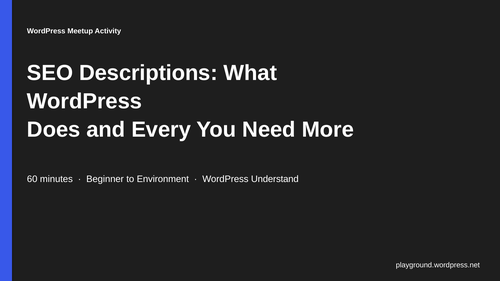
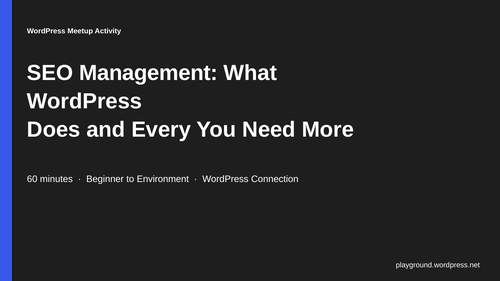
Descriptions: Descriptions -> Management (148, 73)
Understand: Understand -> Connection (275, 179)
